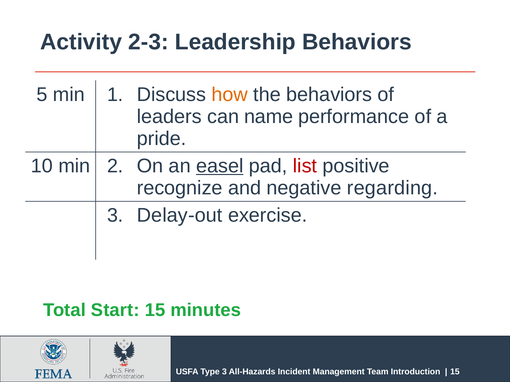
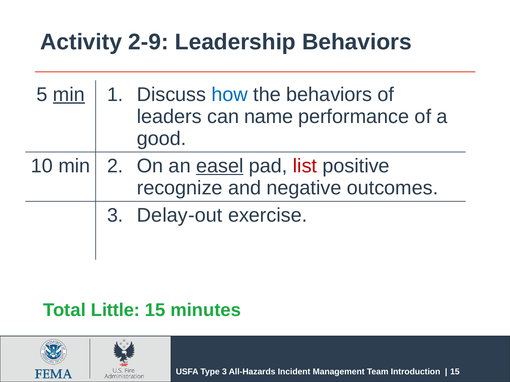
2-3: 2-3 -> 2-9 (148, 42)
min underline: none -> present (69, 95)
how colour: orange -> blue (230, 95)
pride: pride -> good (162, 139)
regarding: regarding -> outcomes (393, 188)
Start: Start -> Little (115, 311)
